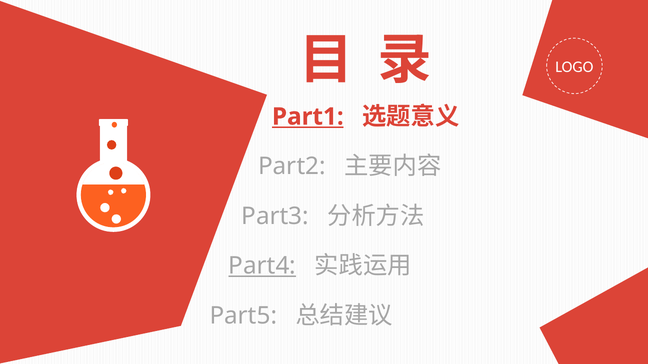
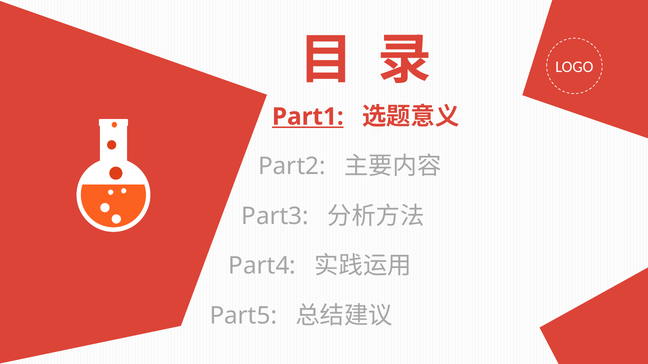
Part4 underline: present -> none (262, 266)
